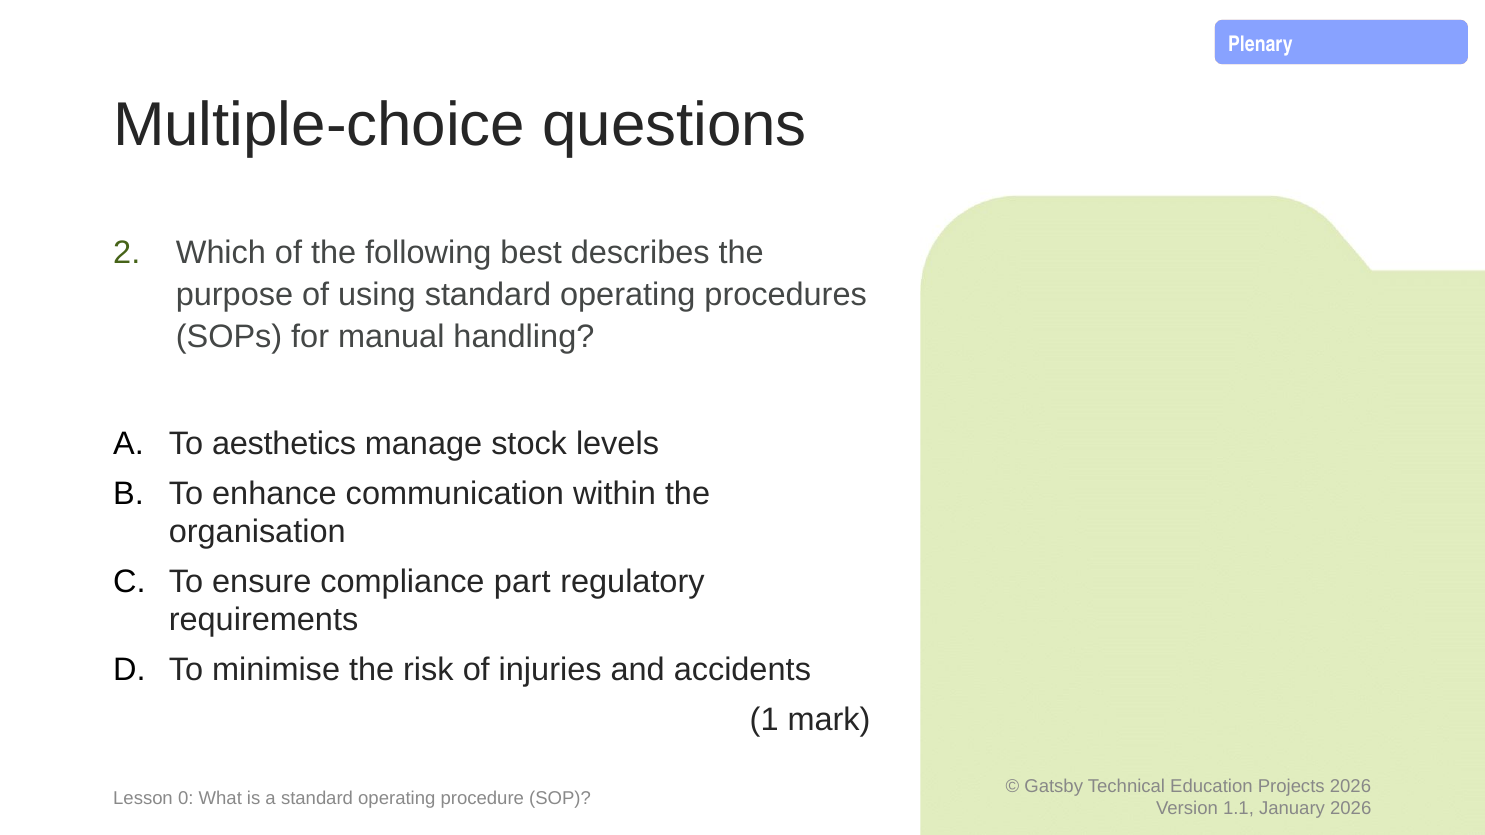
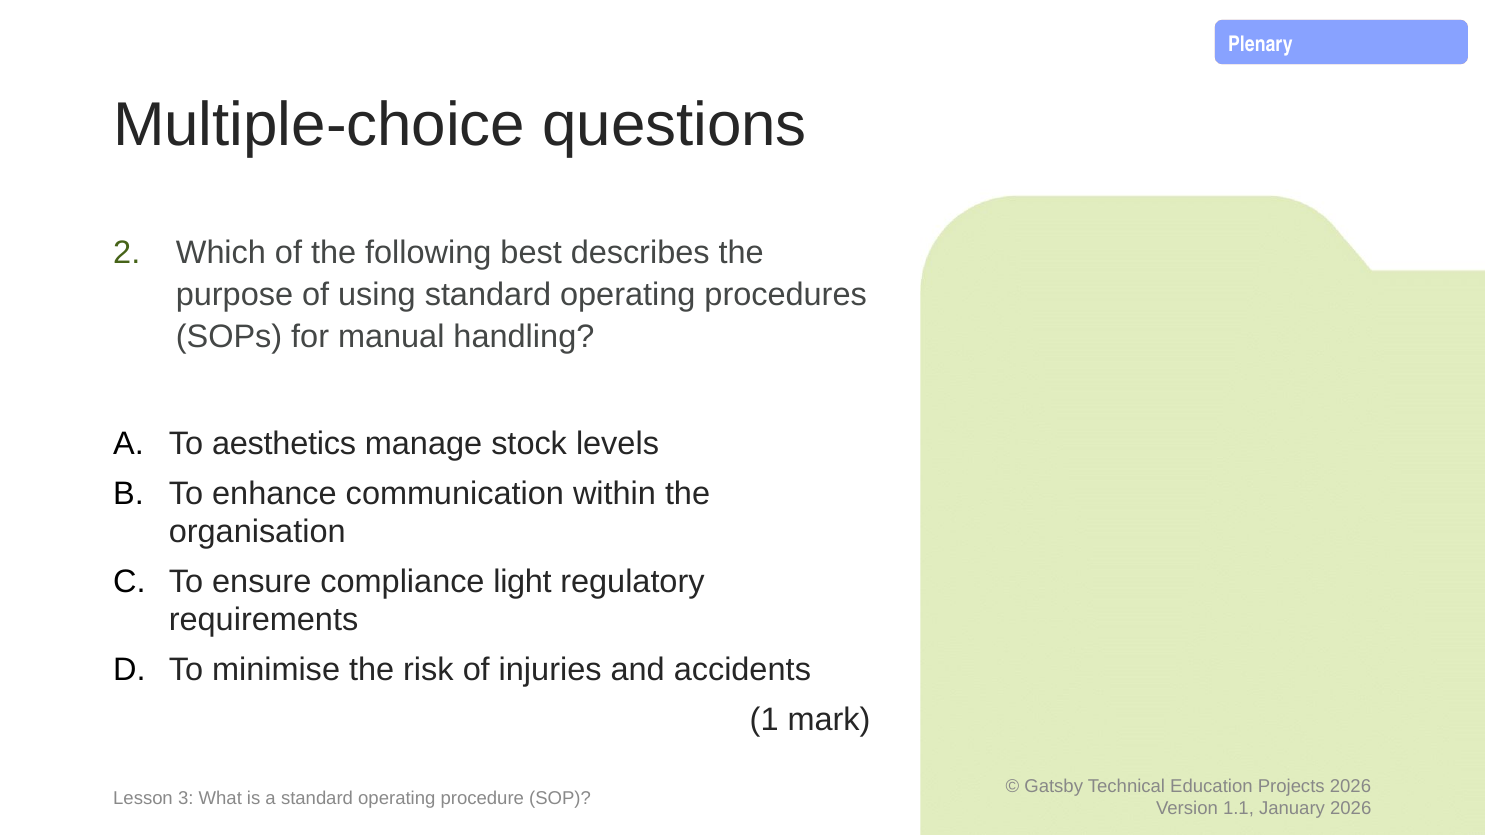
part: part -> light (523, 582)
0: 0 -> 3 (186, 799)
